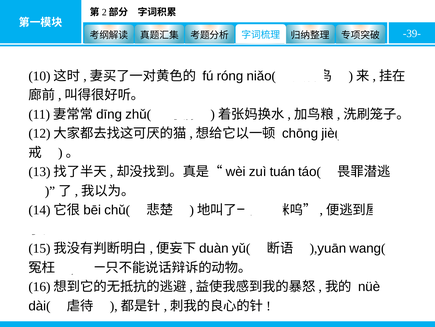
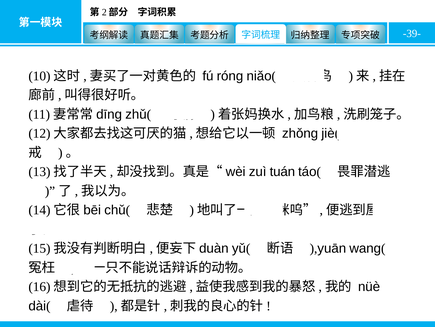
chōng: chōng -> zhǒng (300, 133)
